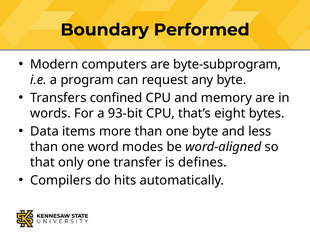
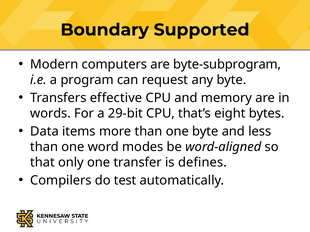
Performed: Performed -> Supported (202, 30)
confined: confined -> effective (116, 98)
93-bit: 93-bit -> 29-bit (125, 114)
hits: hits -> test (125, 181)
